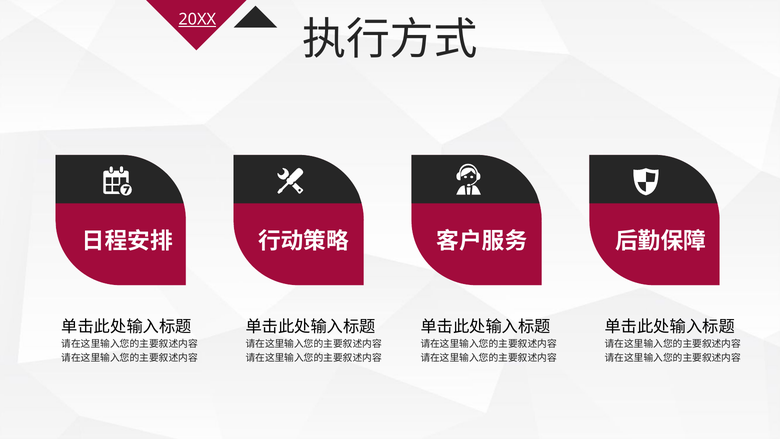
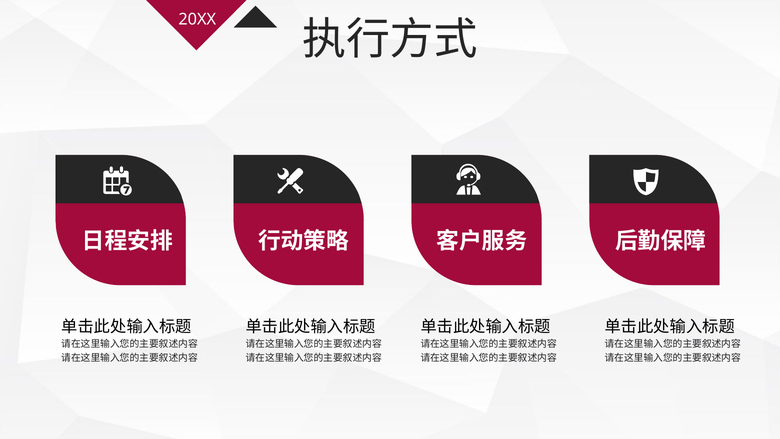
20XX underline: present -> none (197, 19)
